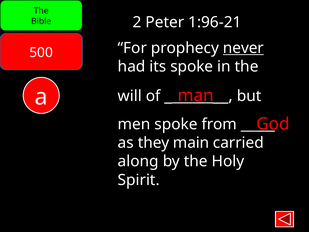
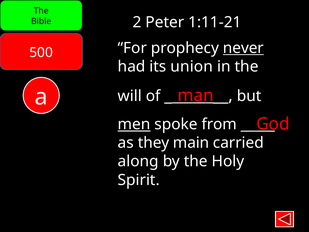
1:96-21: 1:96-21 -> 1:11-21 (215, 22)
its spoke: spoke -> union (192, 66)
men underline: none -> present (134, 124)
